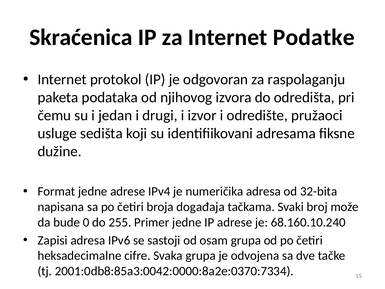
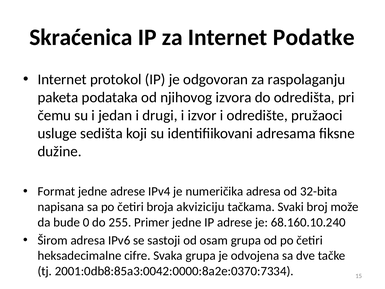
događaja: događaja -> akviziciju (201, 207)
Zapisi: Zapisi -> Širom (53, 240)
